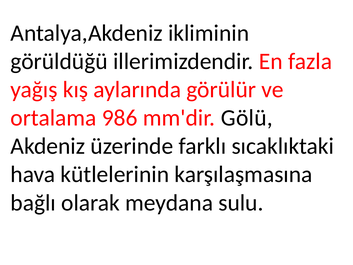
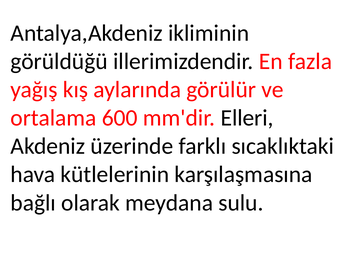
986: 986 -> 600 (120, 118)
Gölü: Gölü -> Elleri (247, 118)
